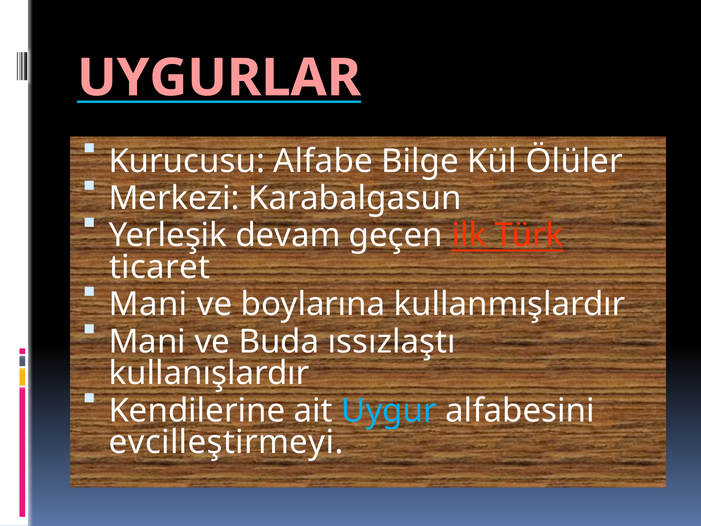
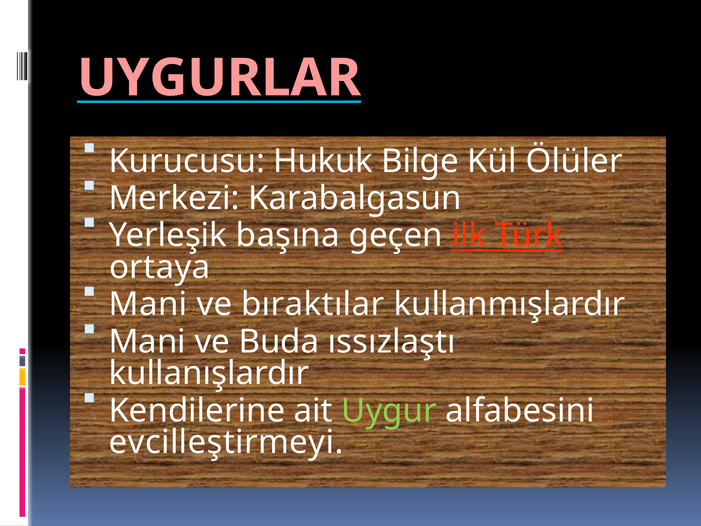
Alfabe: Alfabe -> Hukuk (323, 161)
devam: devam -> başına (288, 235)
ticaret: ticaret -> ortaya (160, 267)
boylarına: boylarına -> bıraktılar (313, 304)
Uygur colour: light blue -> light green (389, 411)
